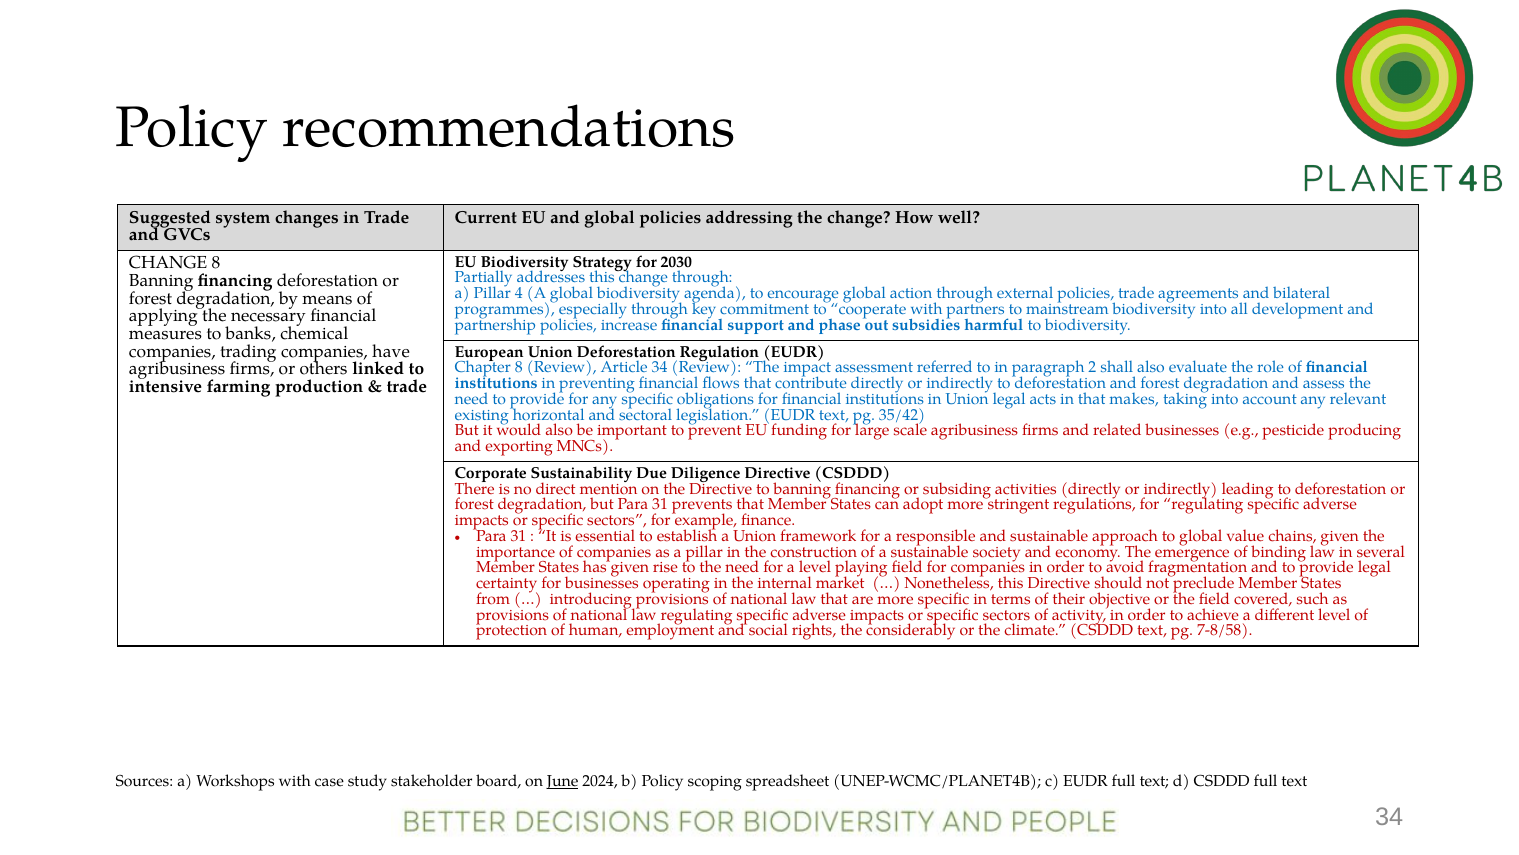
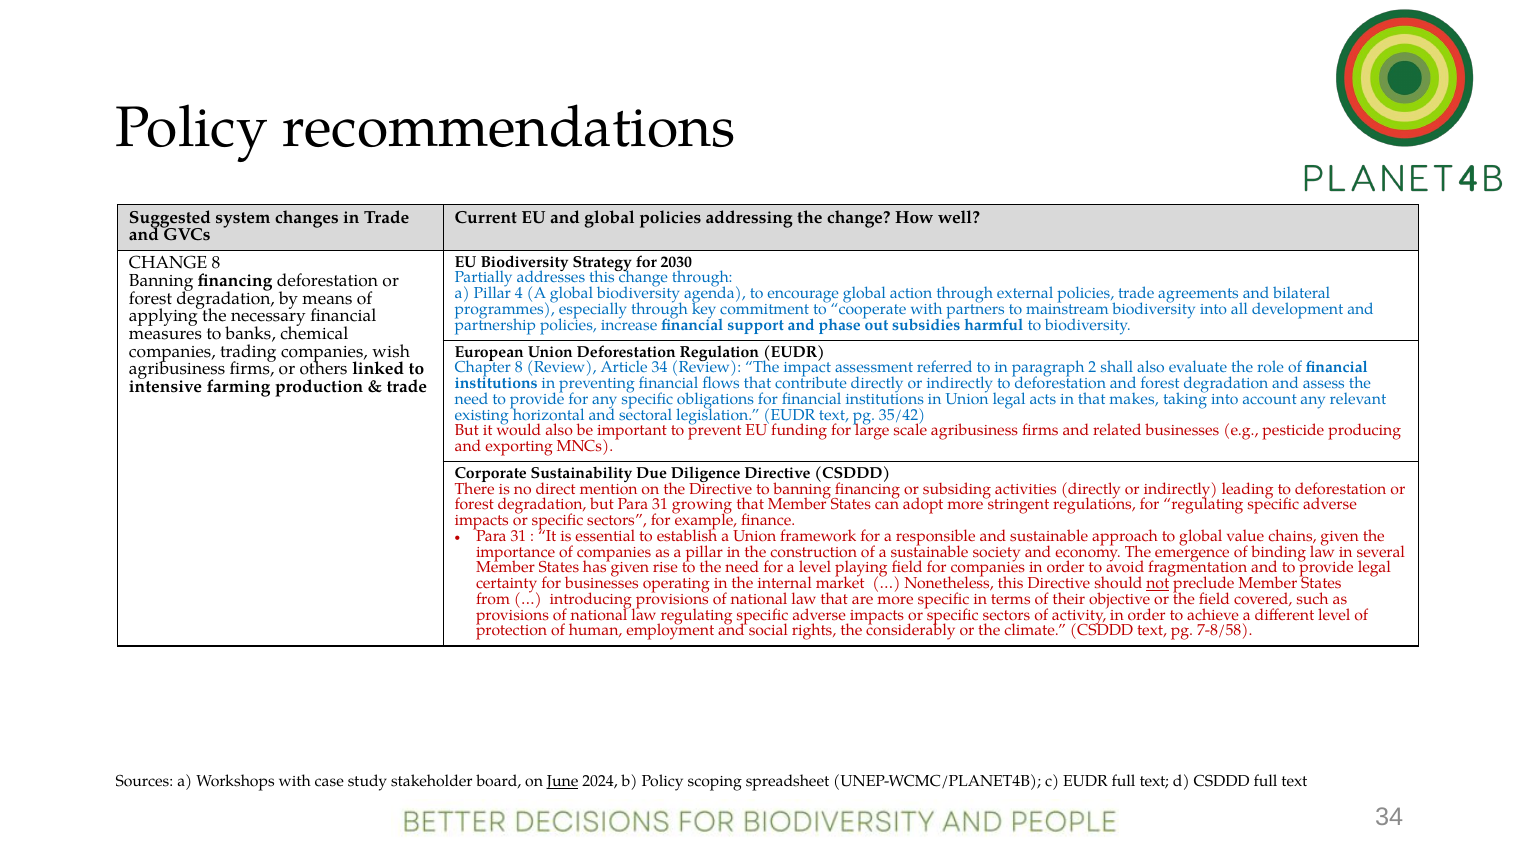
have: have -> wish (391, 351)
prevents: prevents -> growing (702, 504)
not underline: none -> present (1158, 583)
